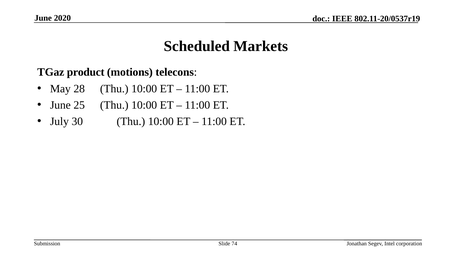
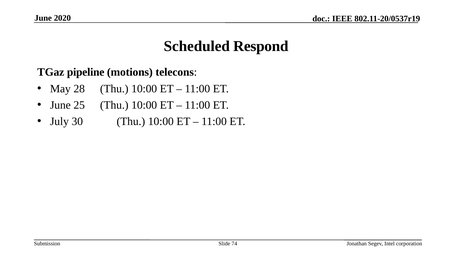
Markets: Markets -> Respond (261, 46)
product: product -> pipeline (86, 72)
